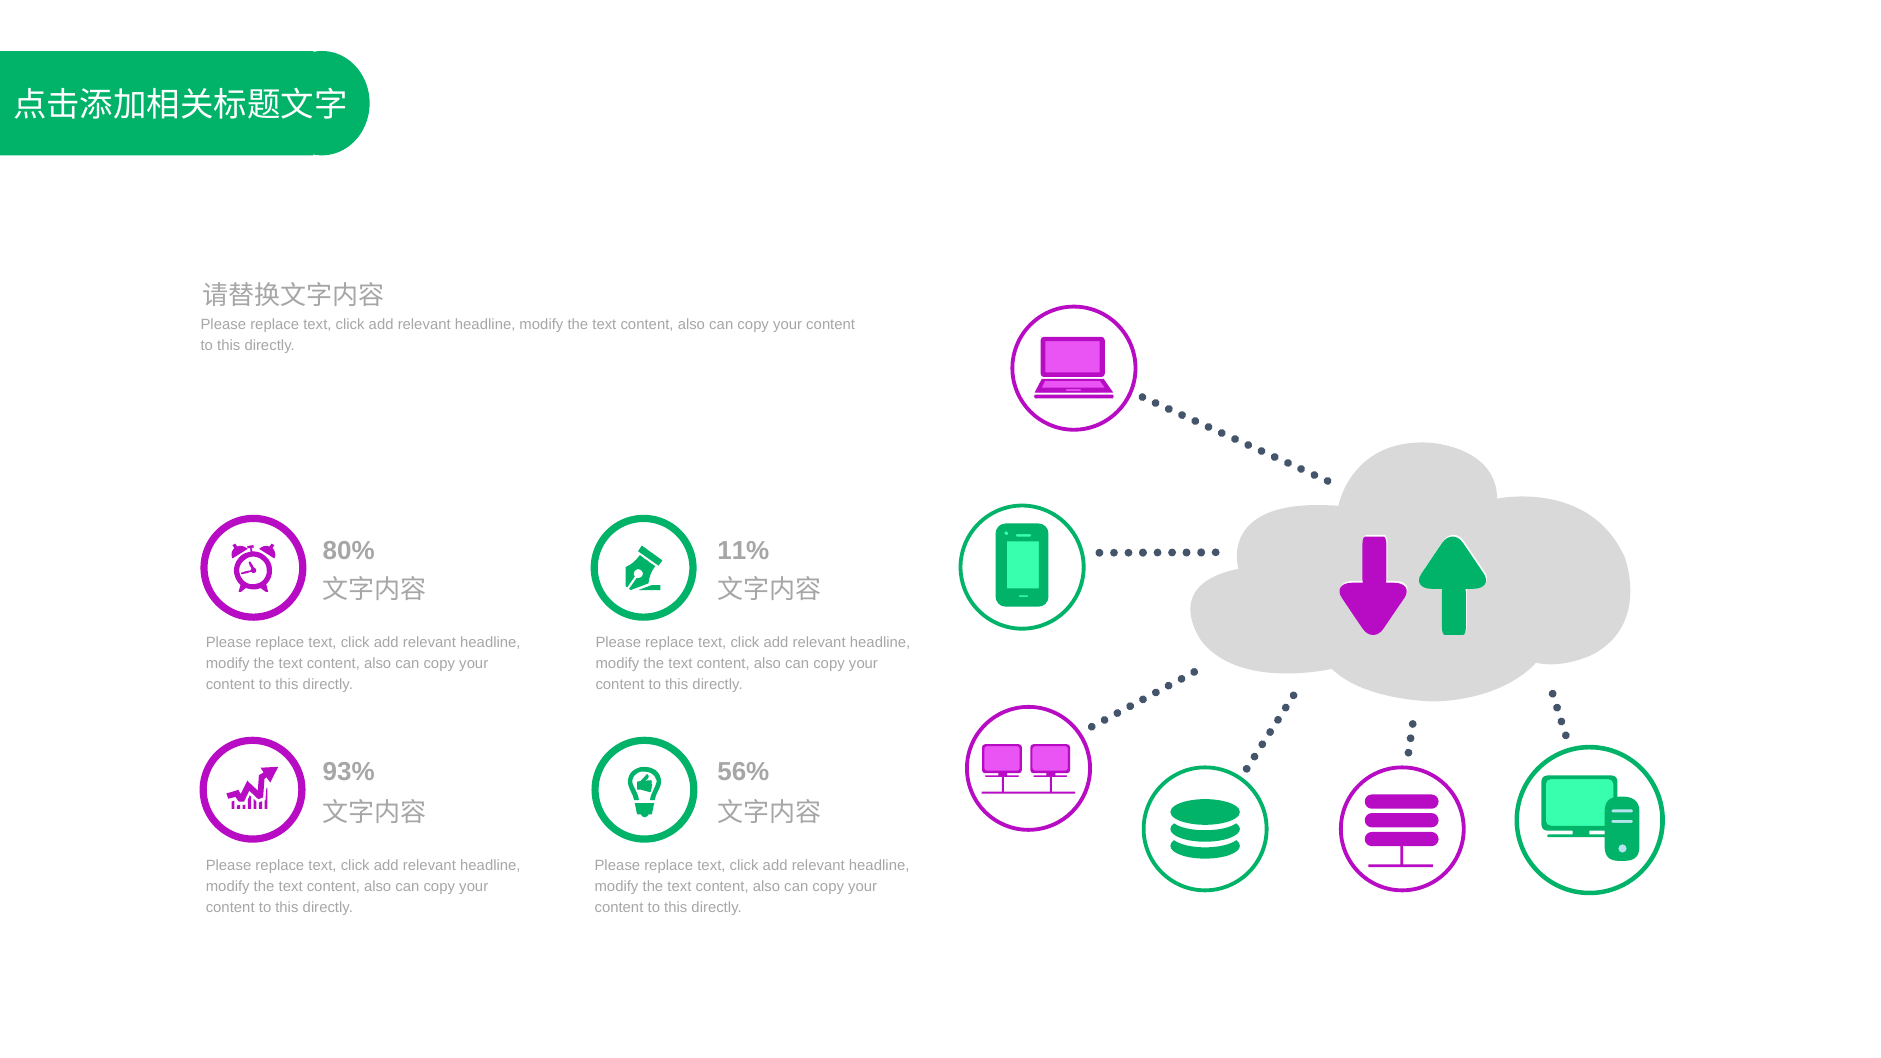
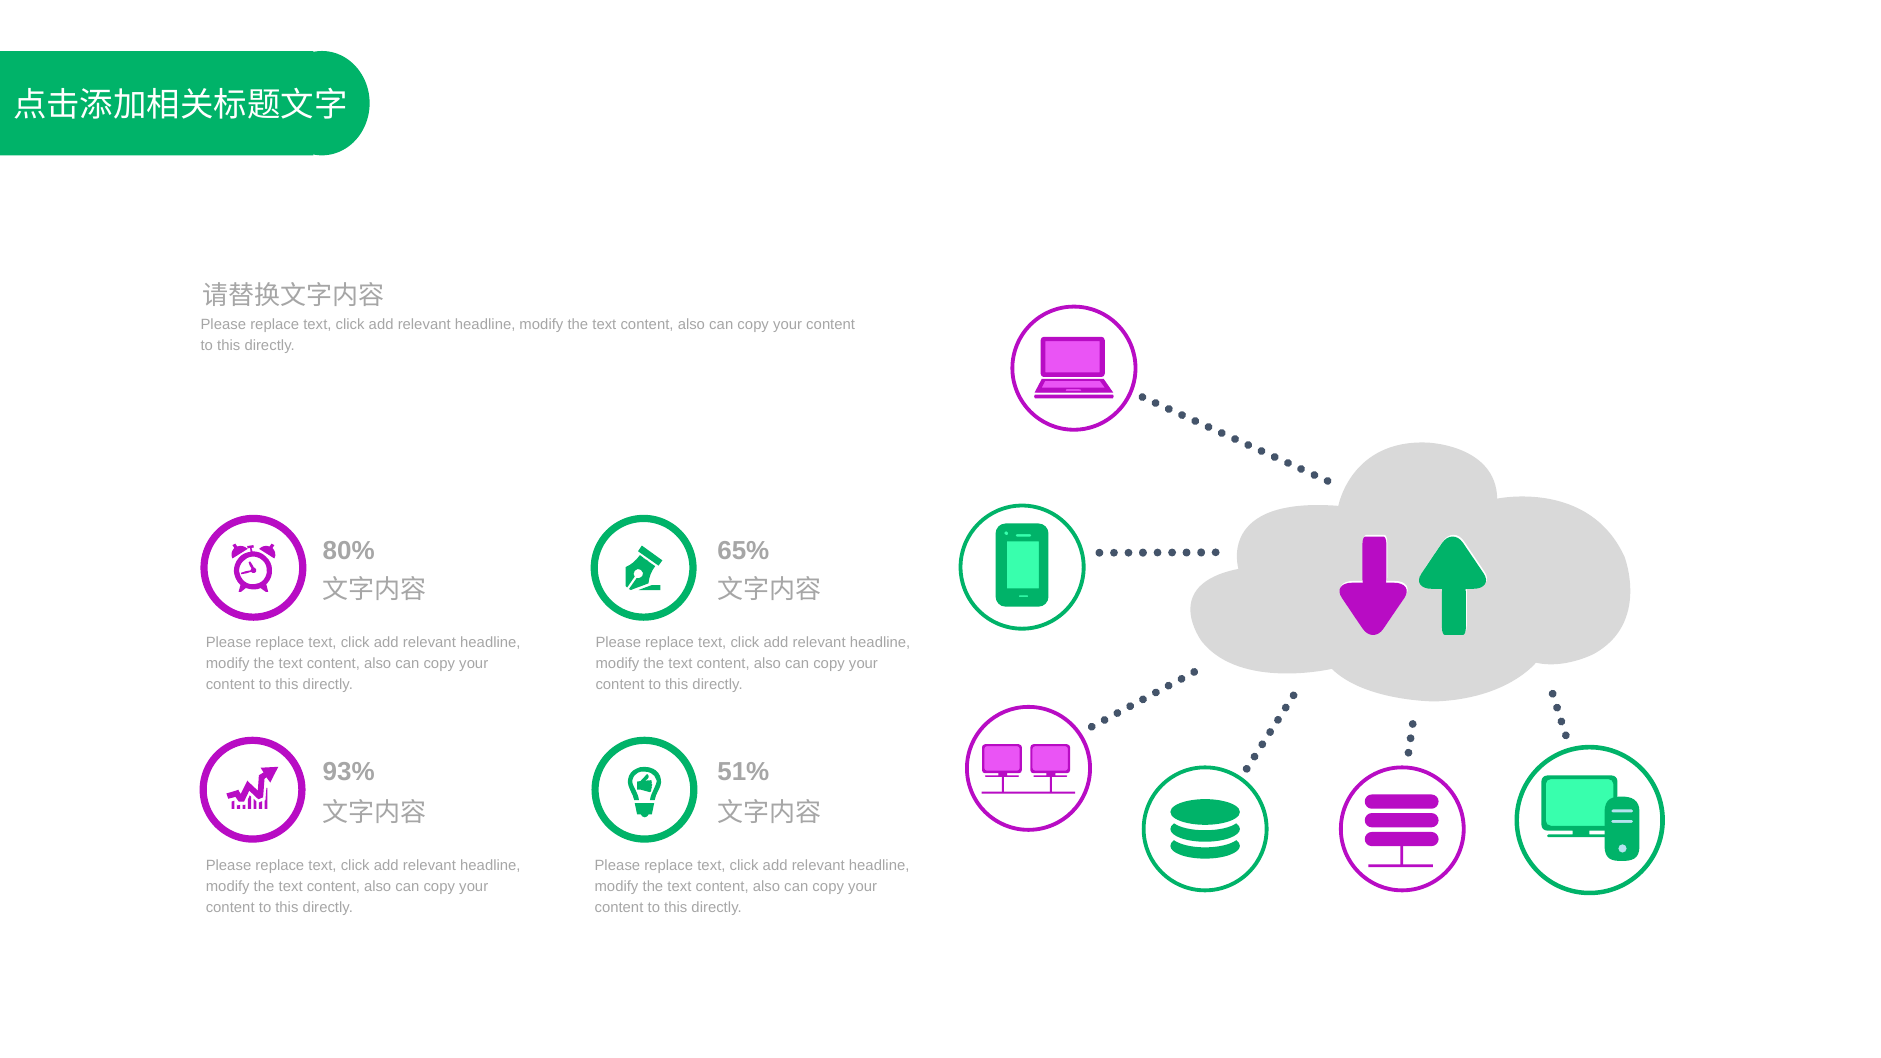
11%: 11% -> 65% (743, 551)
56%: 56% -> 51% (743, 772)
